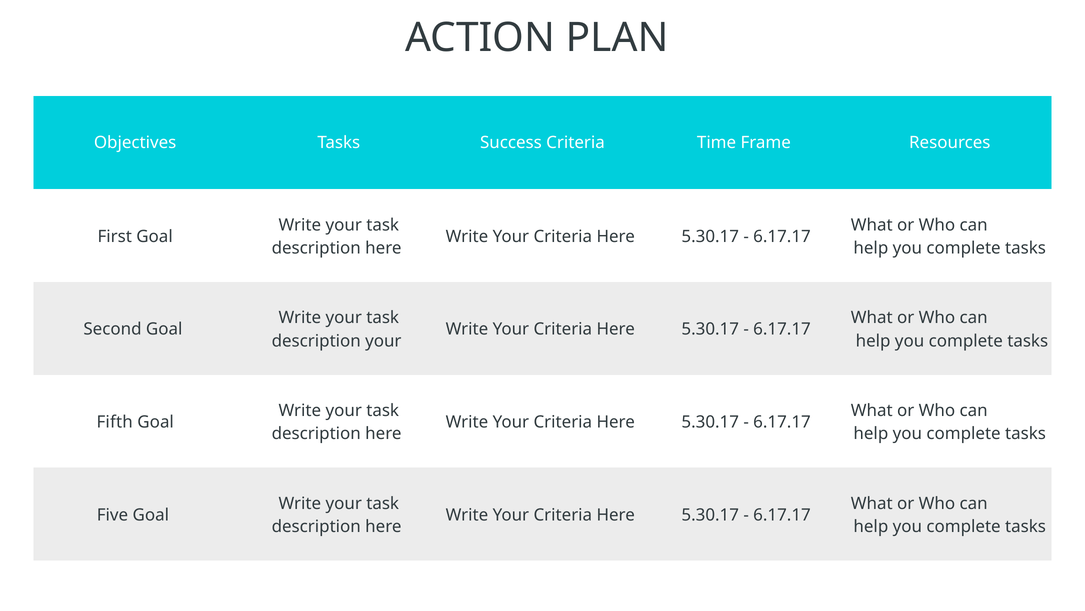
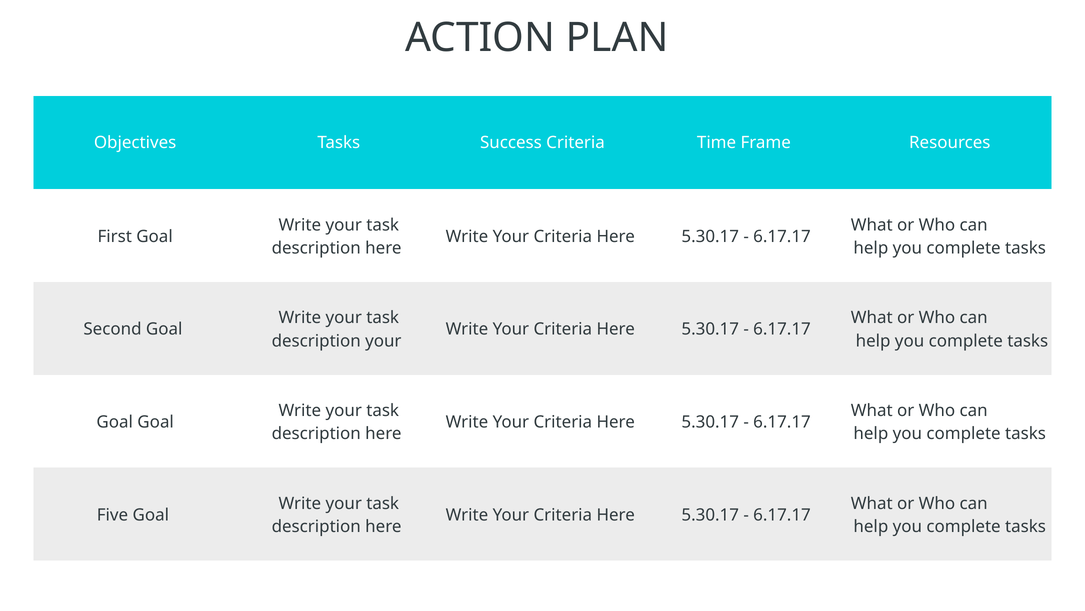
Fifth: Fifth -> Goal (115, 422)
